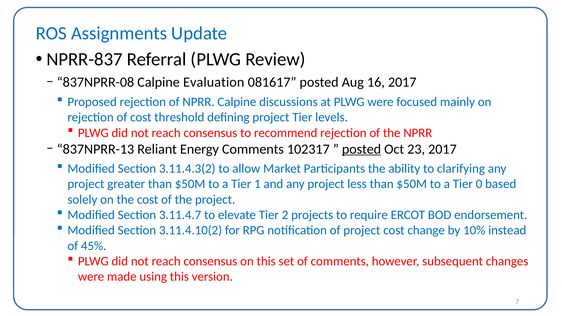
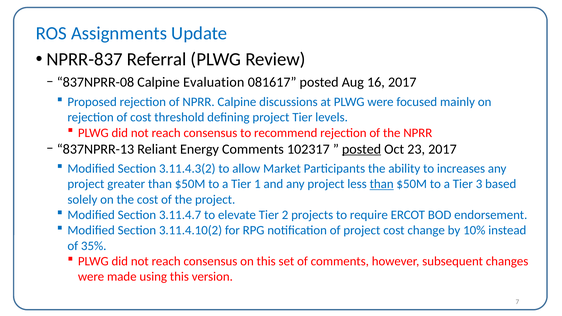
clarifying: clarifying -> increases (461, 169)
than underline: none -> present (382, 184)
0: 0 -> 3 (479, 184)
45%: 45% -> 35% (94, 246)
